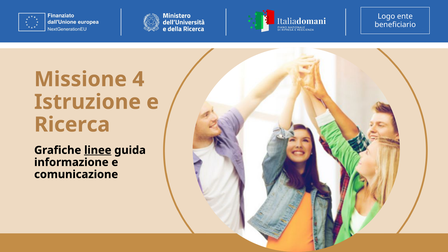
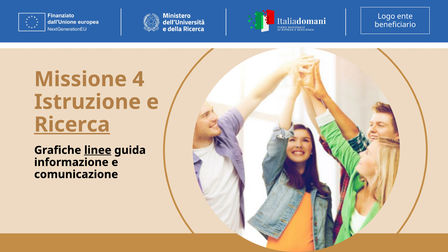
Ricerca underline: none -> present (72, 125)
